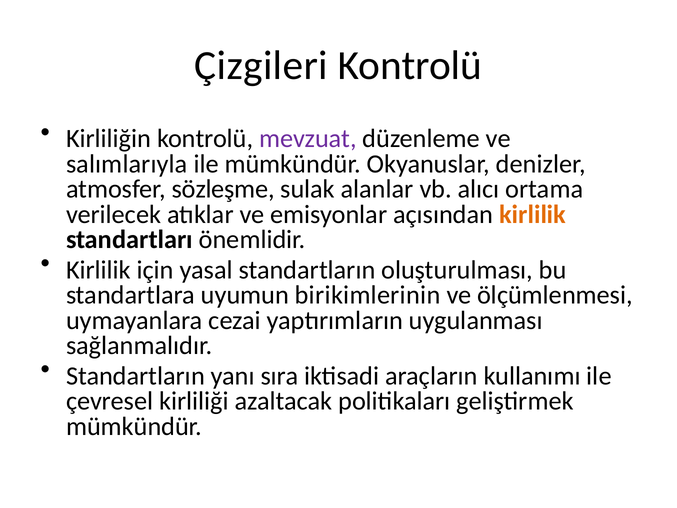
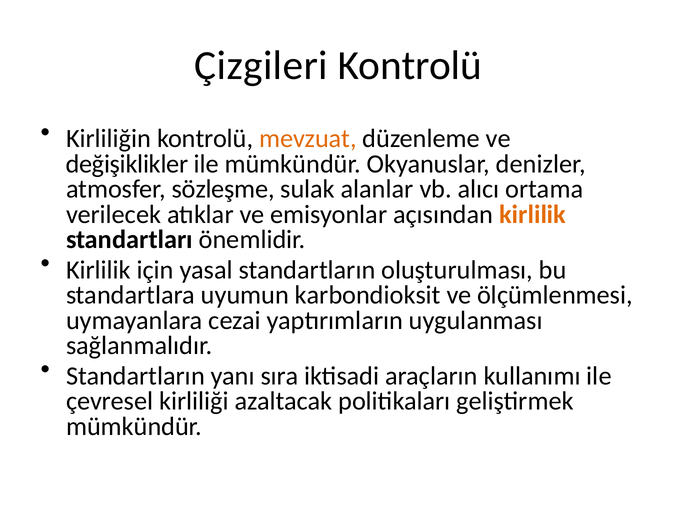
mevzuat colour: purple -> orange (308, 138)
salımlarıyla: salımlarıyla -> değişiklikler (127, 164)
birikimlerinin: birikimlerinin -> karbondioksit (368, 295)
